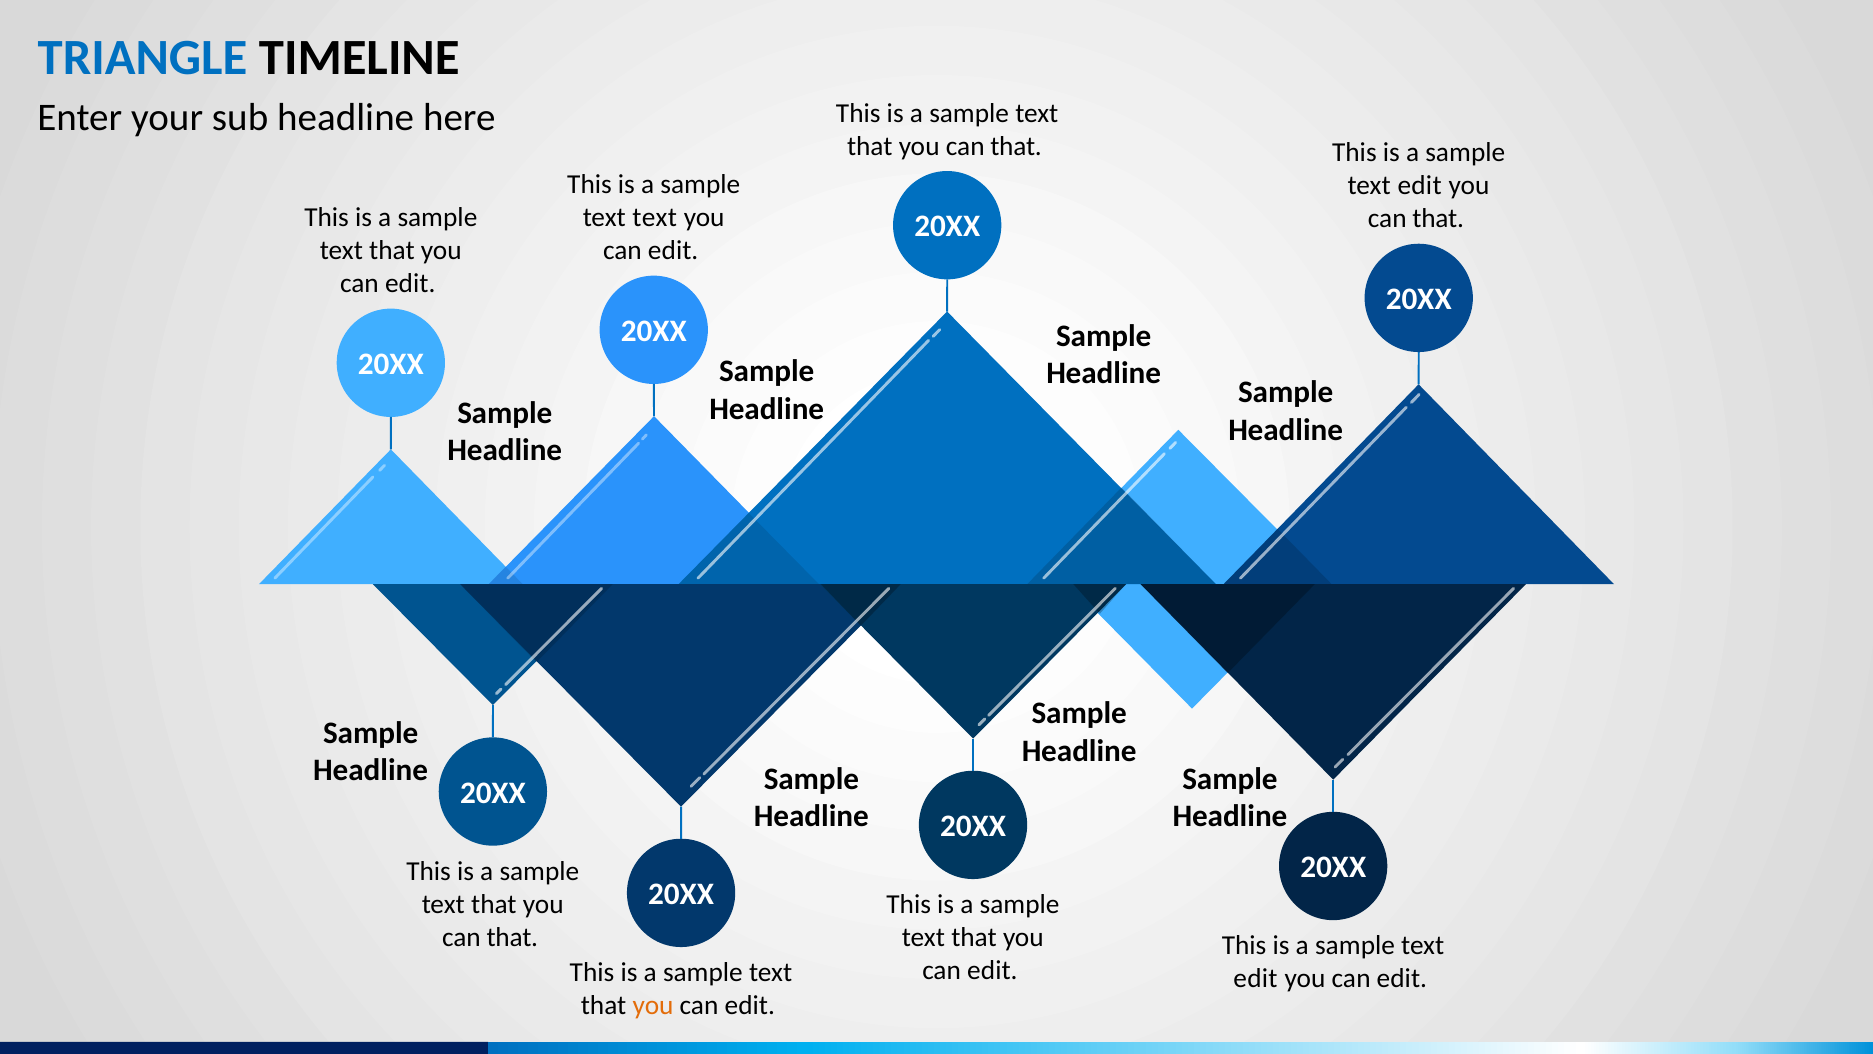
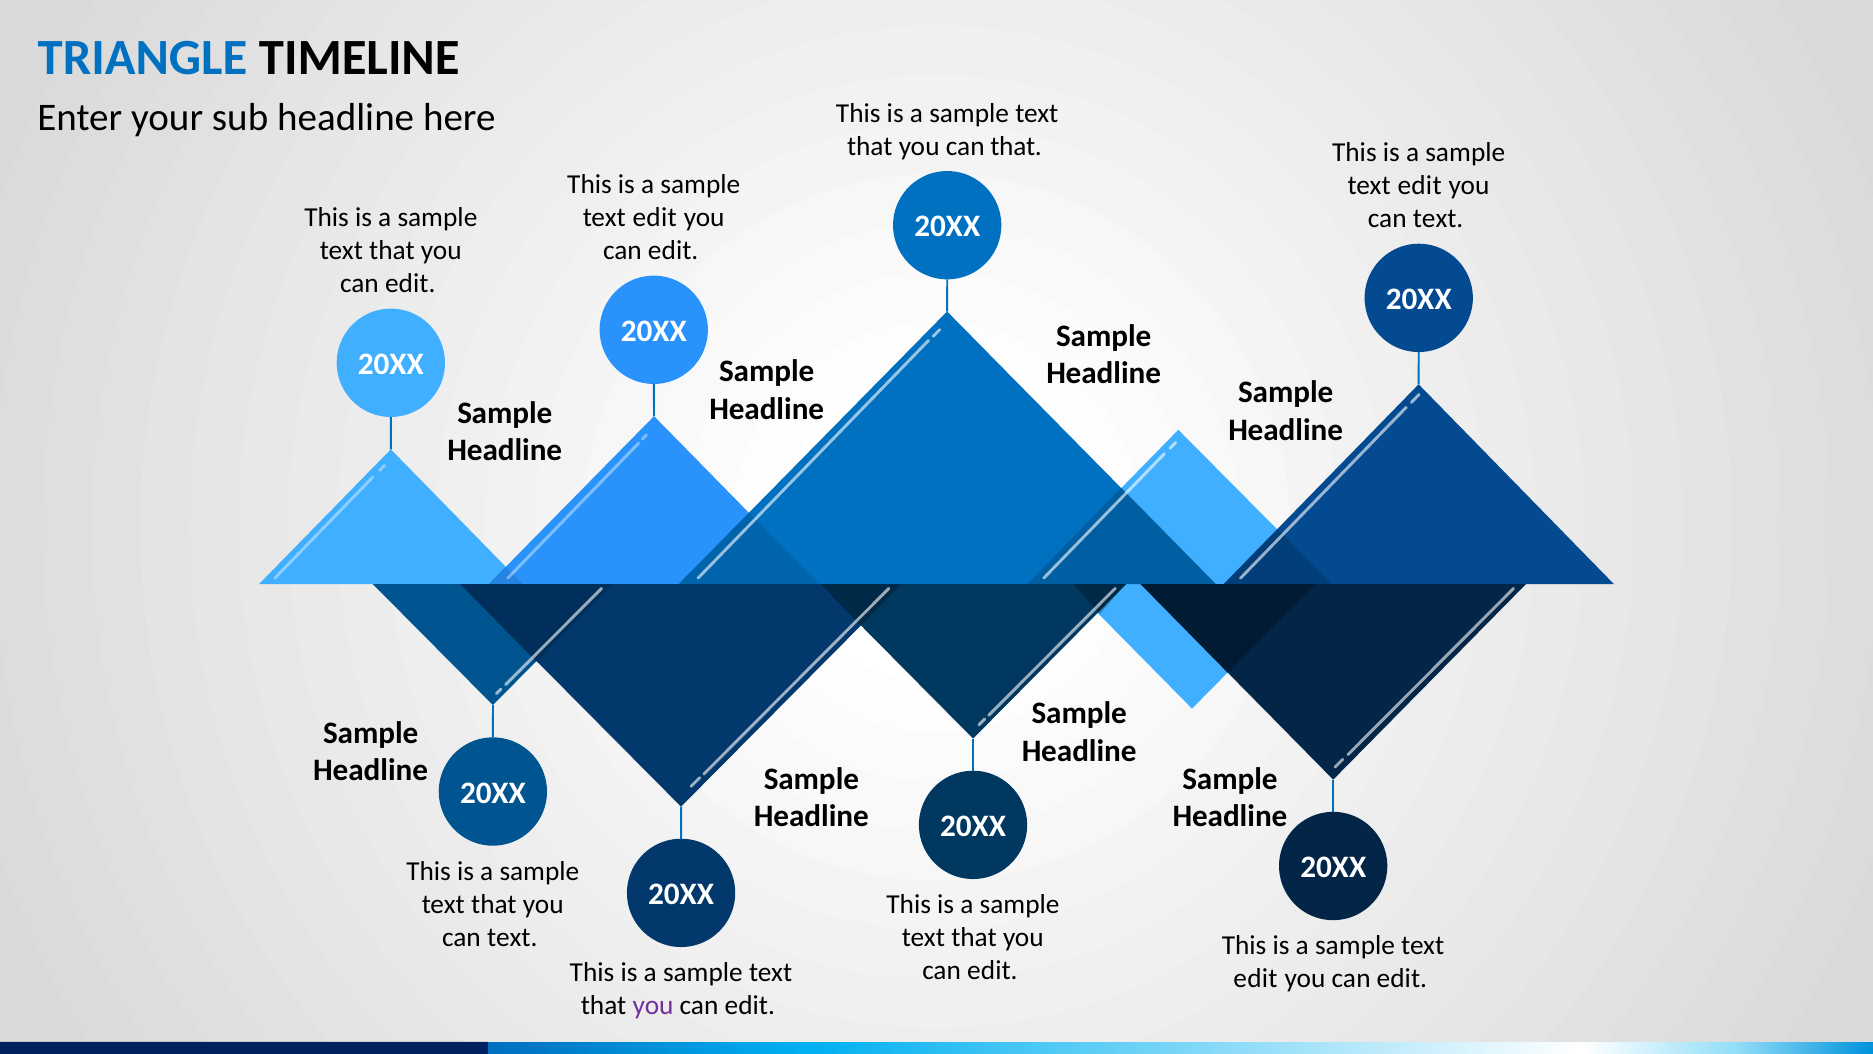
text: text -> edit (655, 217)
that: that -> text (1438, 218)
that: that -> text (512, 937)
you colour: orange -> purple (653, 1005)
